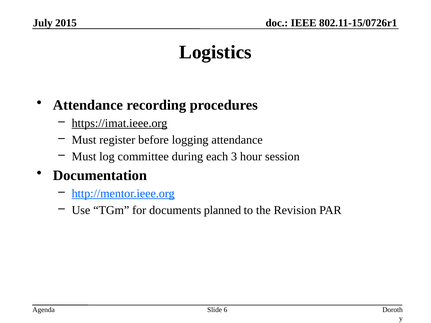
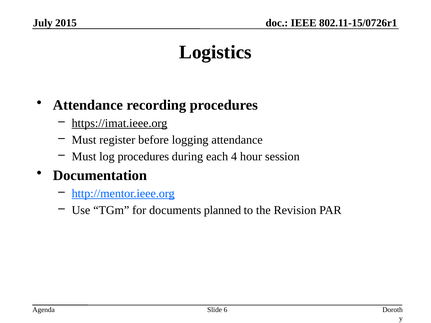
log committee: committee -> procedures (143, 157)
3: 3 -> 4 (234, 157)
